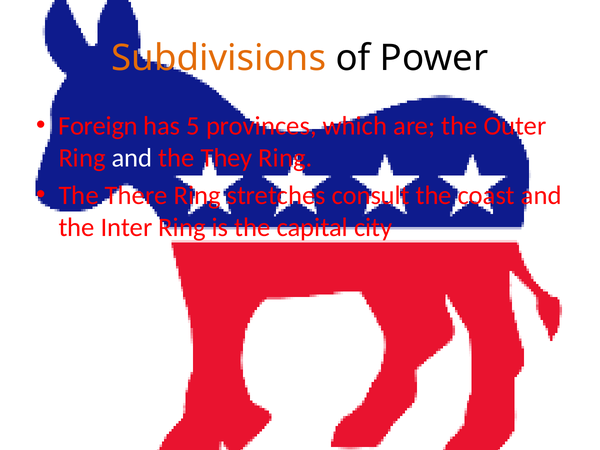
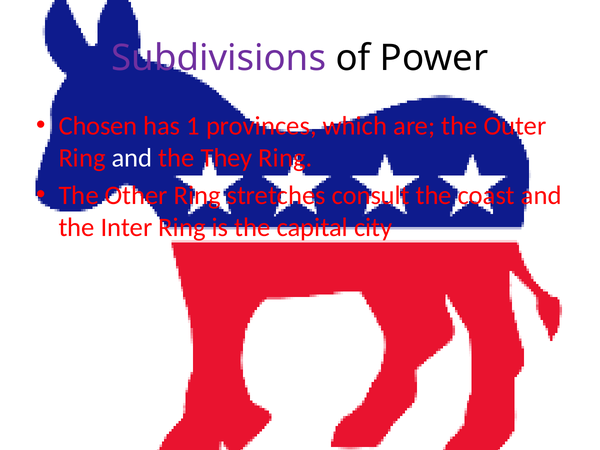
Subdivisions colour: orange -> purple (219, 58)
Foreign: Foreign -> Chosen (98, 126)
5: 5 -> 1 (193, 126)
There: There -> Other (136, 195)
